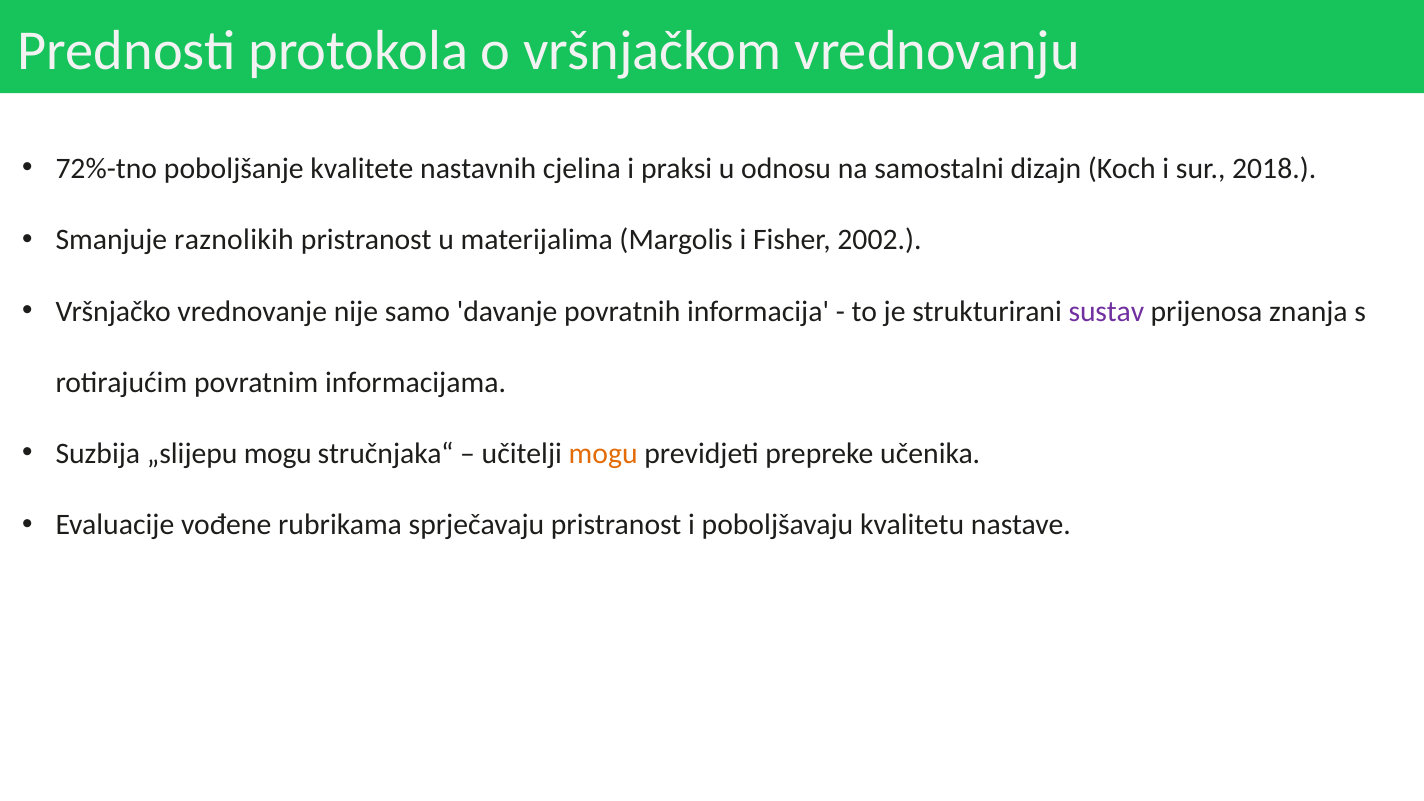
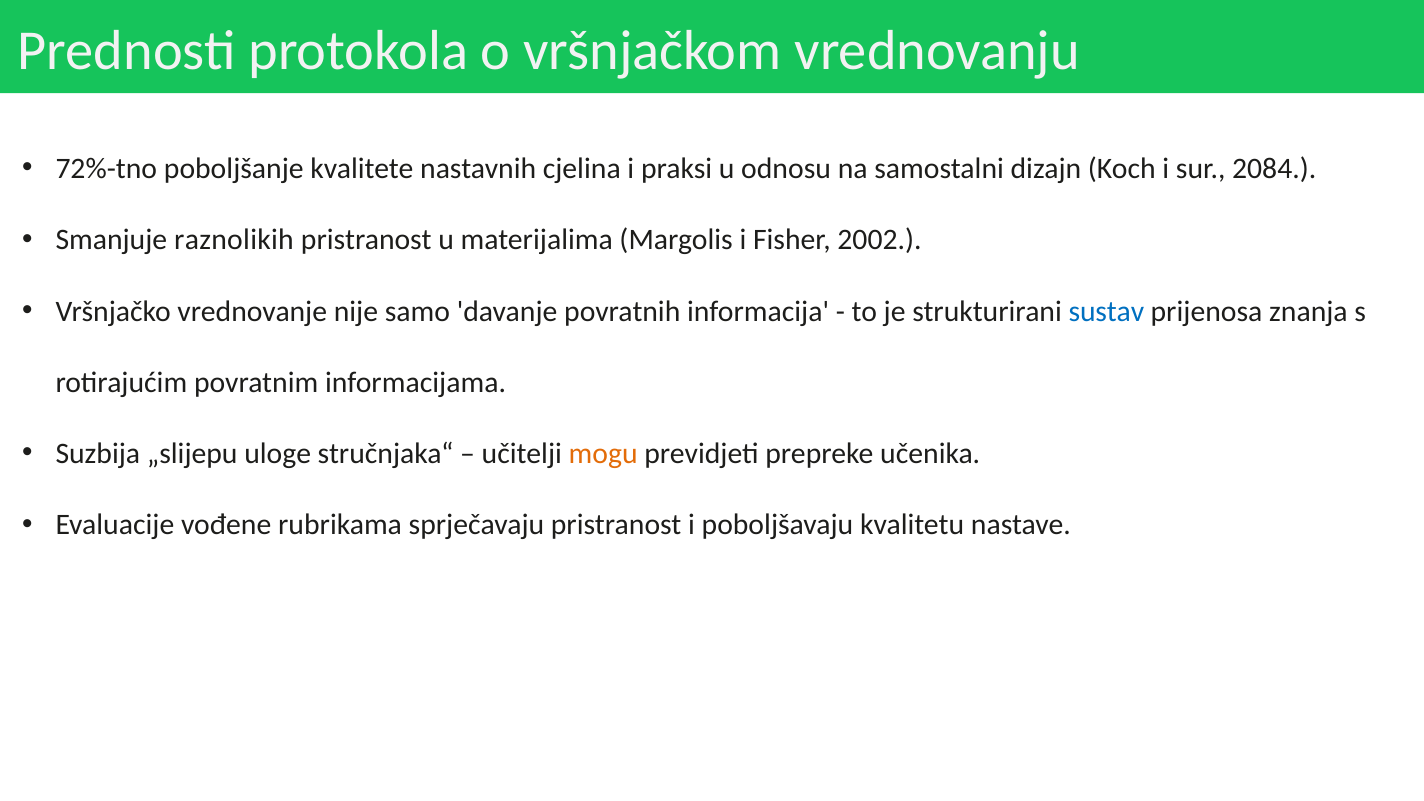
2018: 2018 -> 2084 (1274, 169)
sustav colour: purple -> blue (1106, 311)
„slijepu mogu: mogu -> uloge (278, 454)
